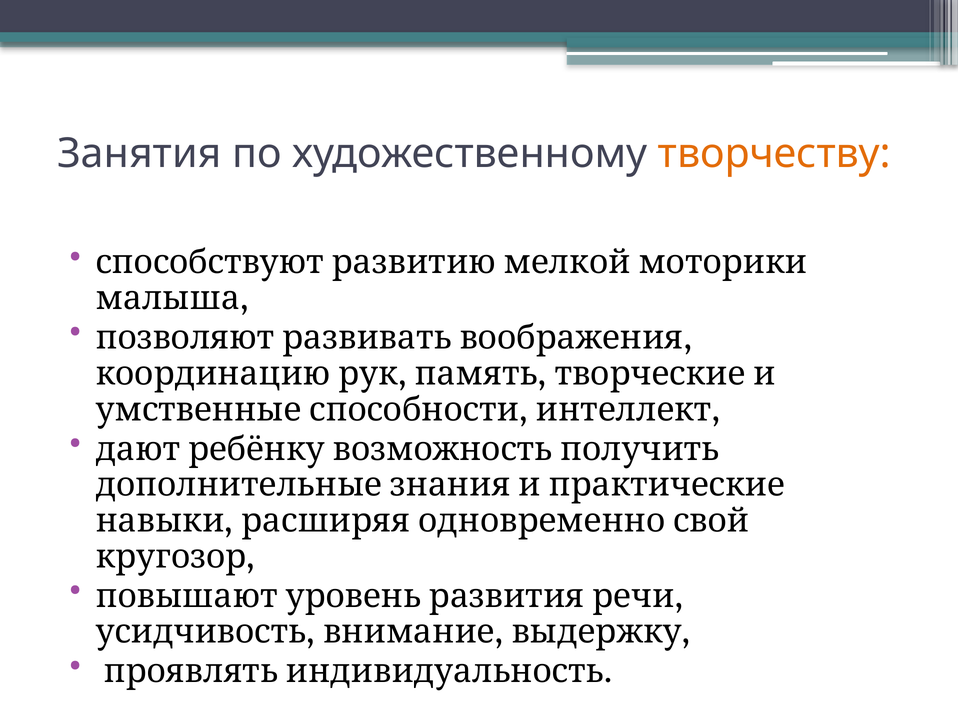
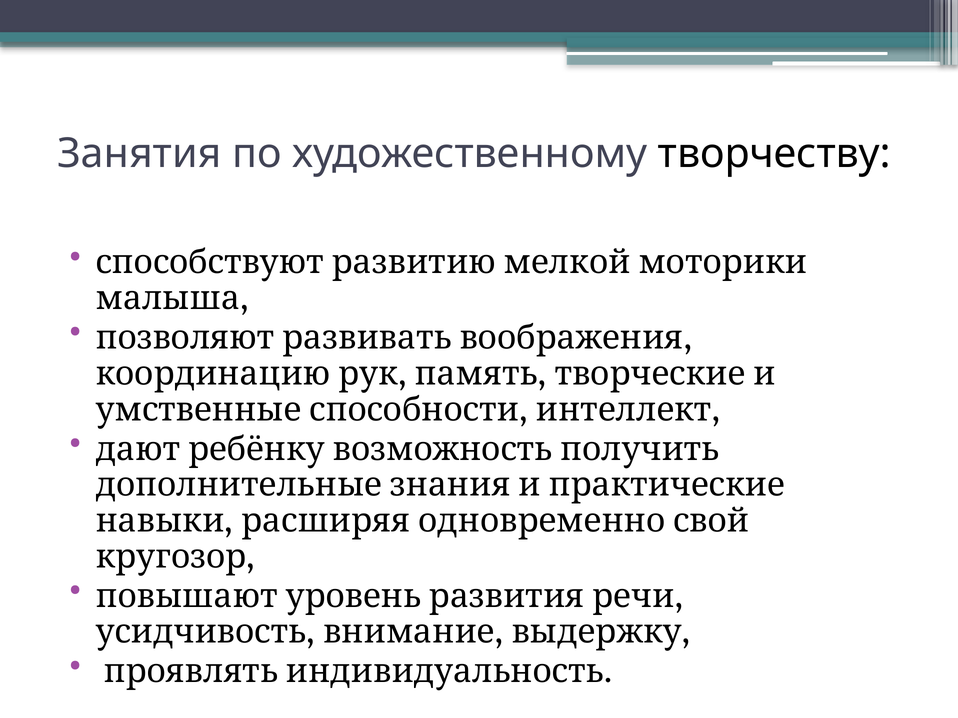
творчеству colour: orange -> black (774, 154)
